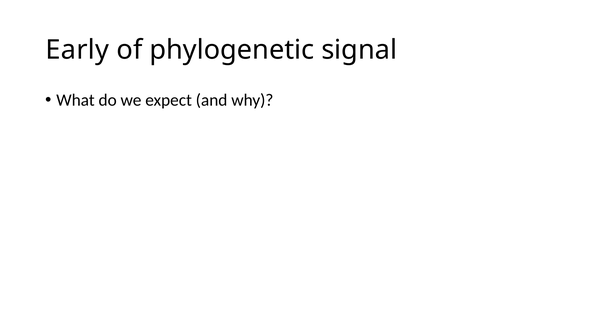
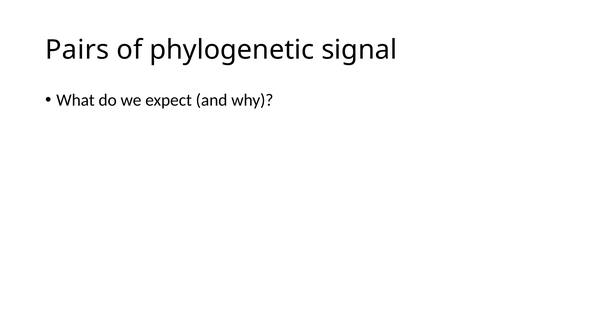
Early: Early -> Pairs (77, 50)
